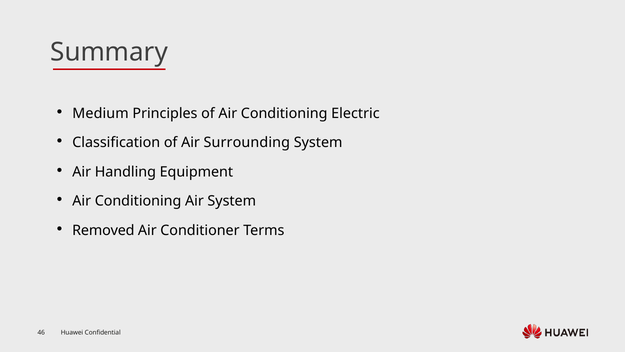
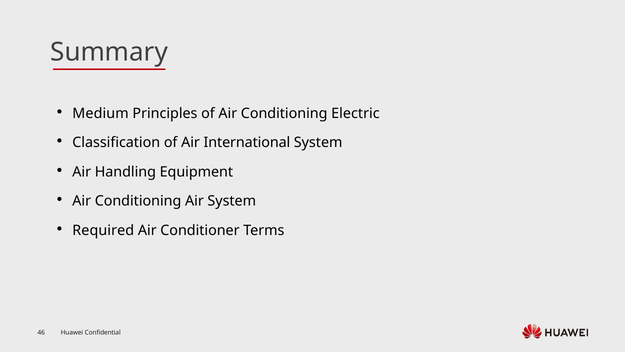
Surrounding: Surrounding -> International (247, 143)
Removed: Removed -> Required (103, 230)
